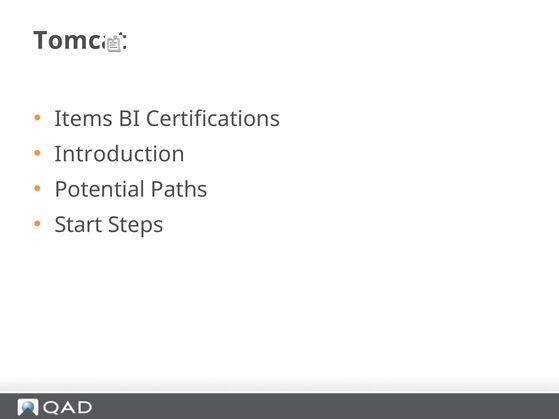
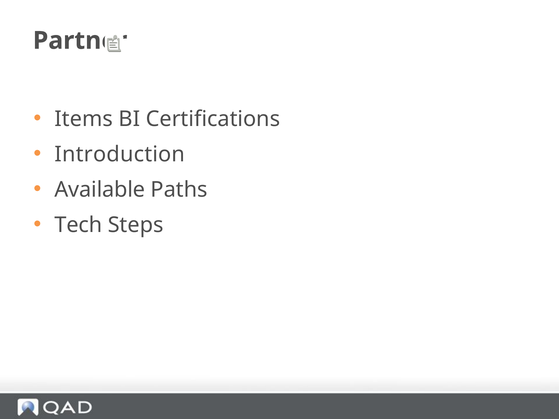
Tomcat: Tomcat -> Partner (80, 41)
Potential: Potential -> Available (100, 190)
Start: Start -> Tech (78, 225)
